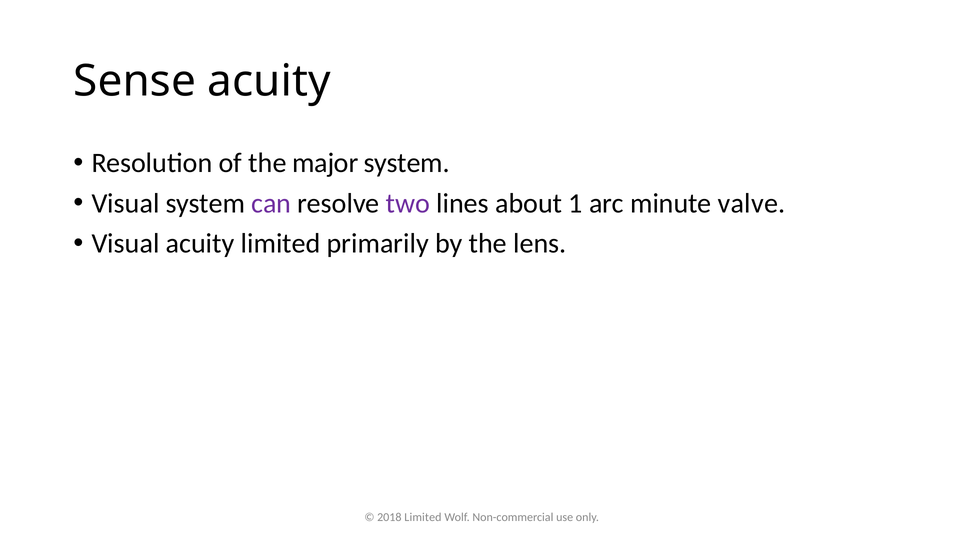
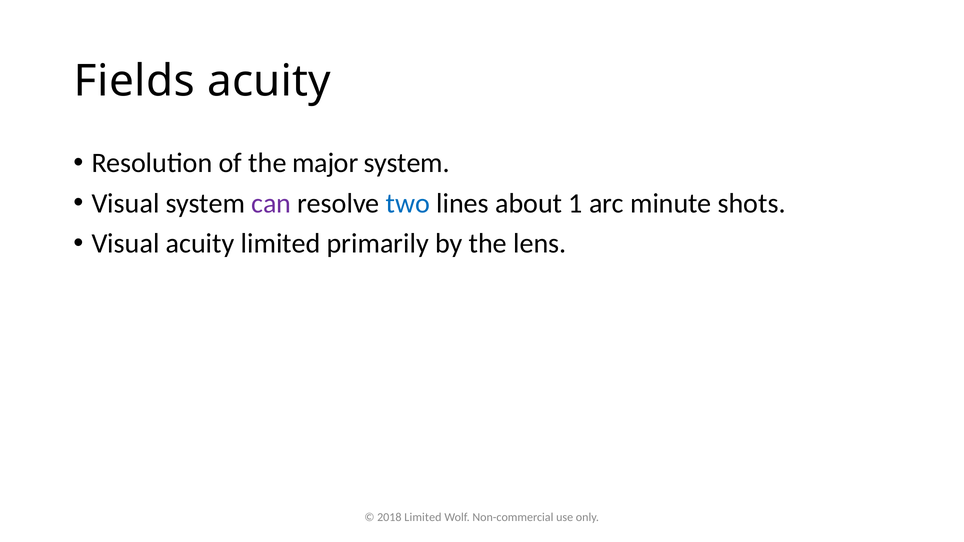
Sense: Sense -> Fields (135, 81)
two colour: purple -> blue (408, 203)
valve: valve -> shots (752, 203)
